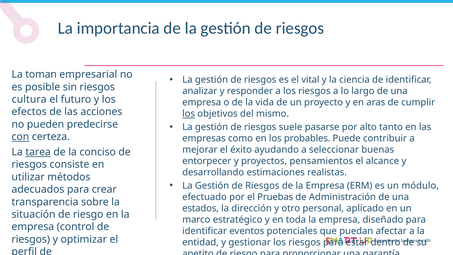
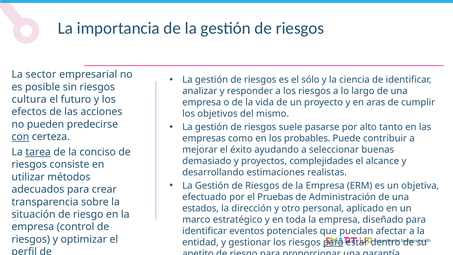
toman: toman -> sector (41, 74)
vital: vital -> sólo (310, 80)
los underline: present -> none (189, 114)
entorpecer: entorpecer -> demasiado (207, 161)
pensamientos: pensamientos -> complejidades (321, 161)
módulo: módulo -> objetiva (420, 186)
para underline: none -> present (333, 242)
